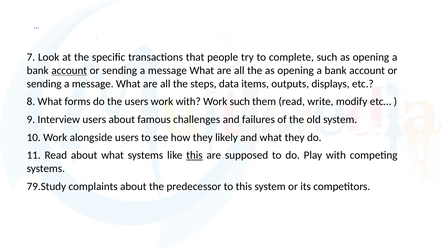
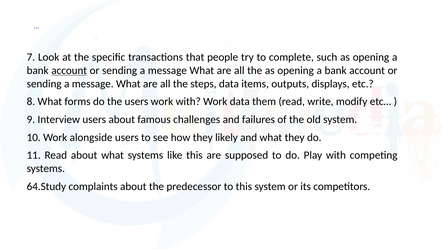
Work such: such -> data (240, 101)
this underline: present -> none (194, 155)
79.Study: 79.Study -> 64.Study (46, 186)
